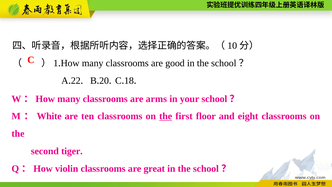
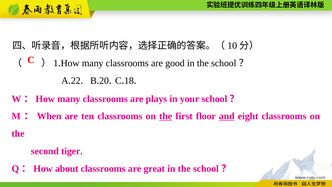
arms: arms -> plays (156, 99)
White: White -> When (49, 116)
and underline: none -> present (227, 116)
violin: violin -> about (67, 168)
